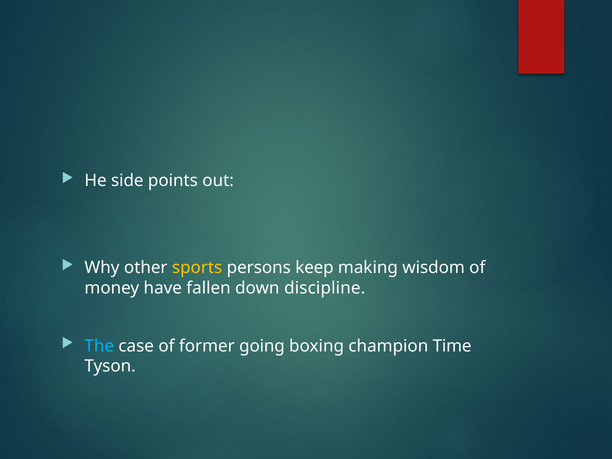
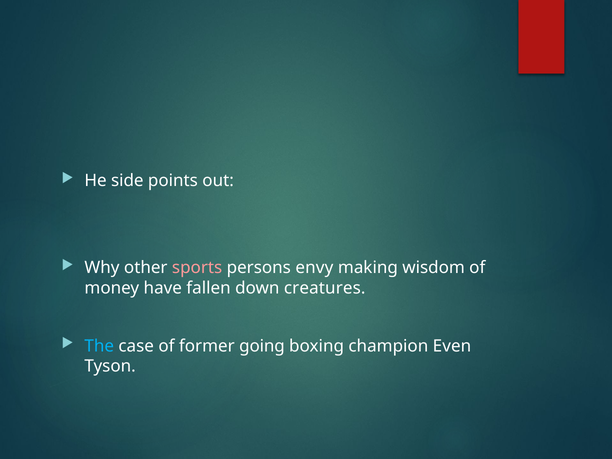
sports colour: yellow -> pink (197, 268)
keep: keep -> envy (314, 268)
discipline: discipline -> creatures (325, 288)
Time: Time -> Even (452, 346)
